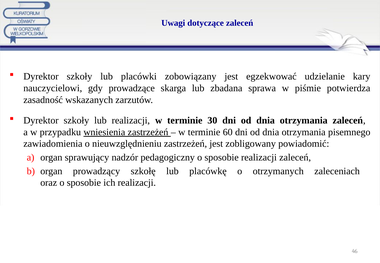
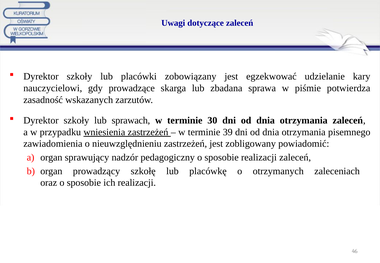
lub realizacji: realizacji -> sprawach (131, 120)
60: 60 -> 39 (228, 132)
